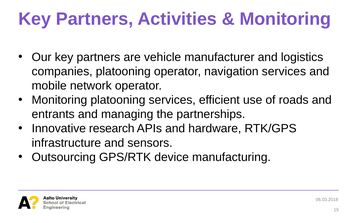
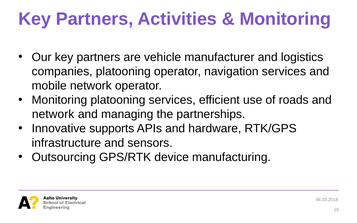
entrants: entrants -> network (53, 114)
research: research -> supports (112, 129)
